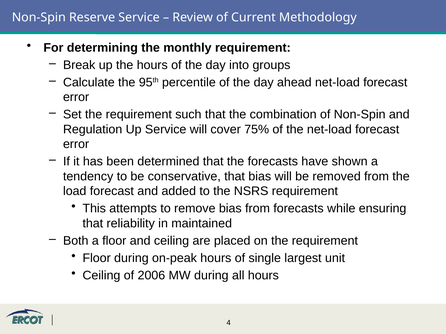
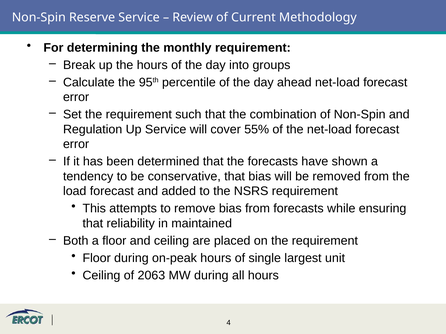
75%: 75% -> 55% (257, 129)
2006: 2006 -> 2063 (151, 276)
